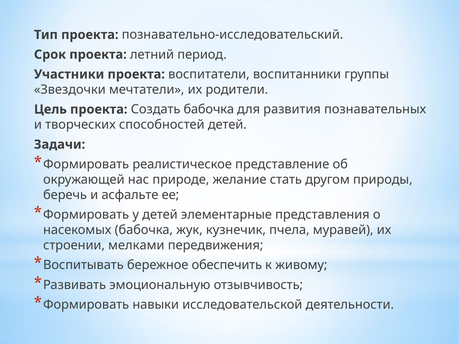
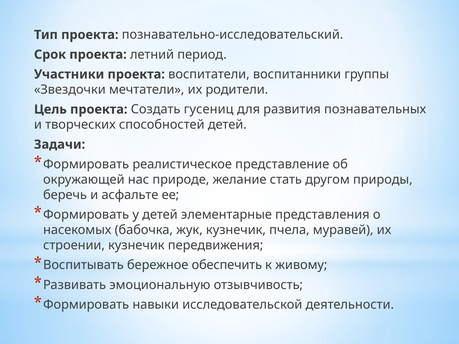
Создать бабочка: бабочка -> гусениц (209, 109)
строении мелками: мелками -> кузнечик (136, 245)
